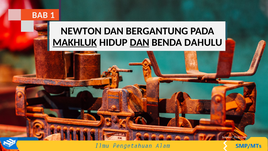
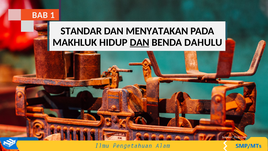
NEWTON: NEWTON -> STANDAR (81, 31)
BERGANTUNG: BERGANTUNG -> MENYATAKAN (157, 31)
MAKHLUK underline: present -> none (75, 42)
